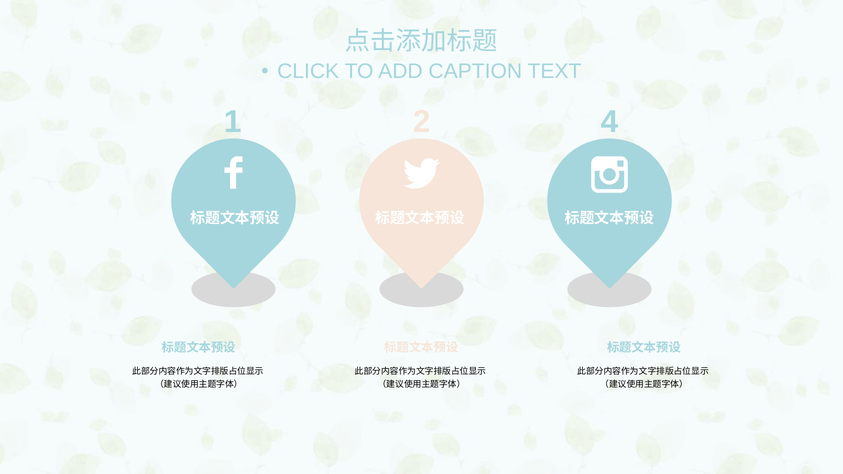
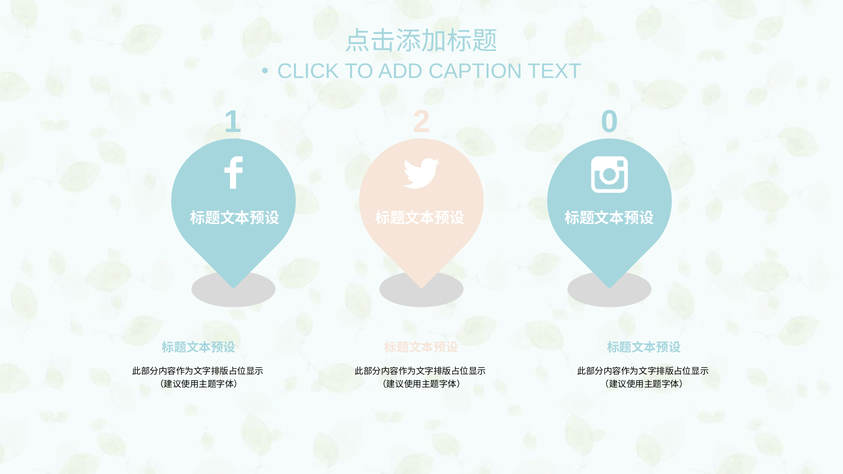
4: 4 -> 0 (610, 122)
